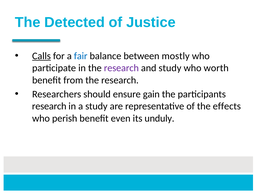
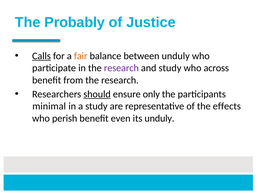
Detected: Detected -> Probably (75, 22)
fair colour: blue -> orange (81, 56)
between mostly: mostly -> unduly (176, 56)
worth: worth -> across (216, 68)
should underline: none -> present (97, 94)
gain: gain -> only (151, 94)
research: research -> minimal (49, 106)
